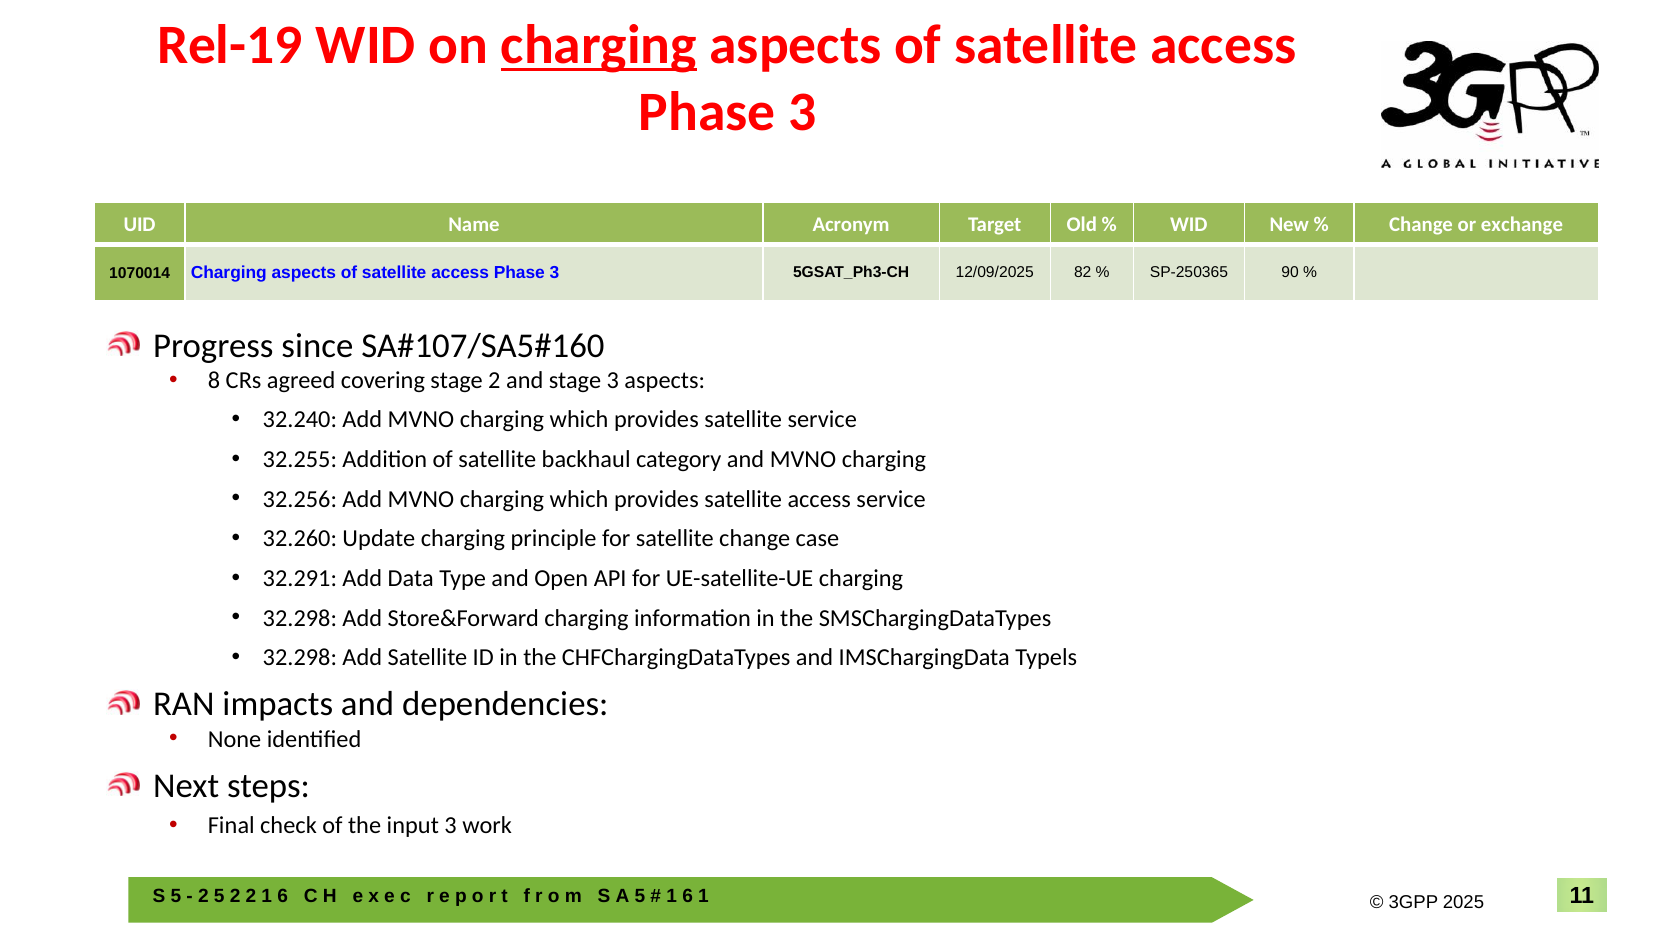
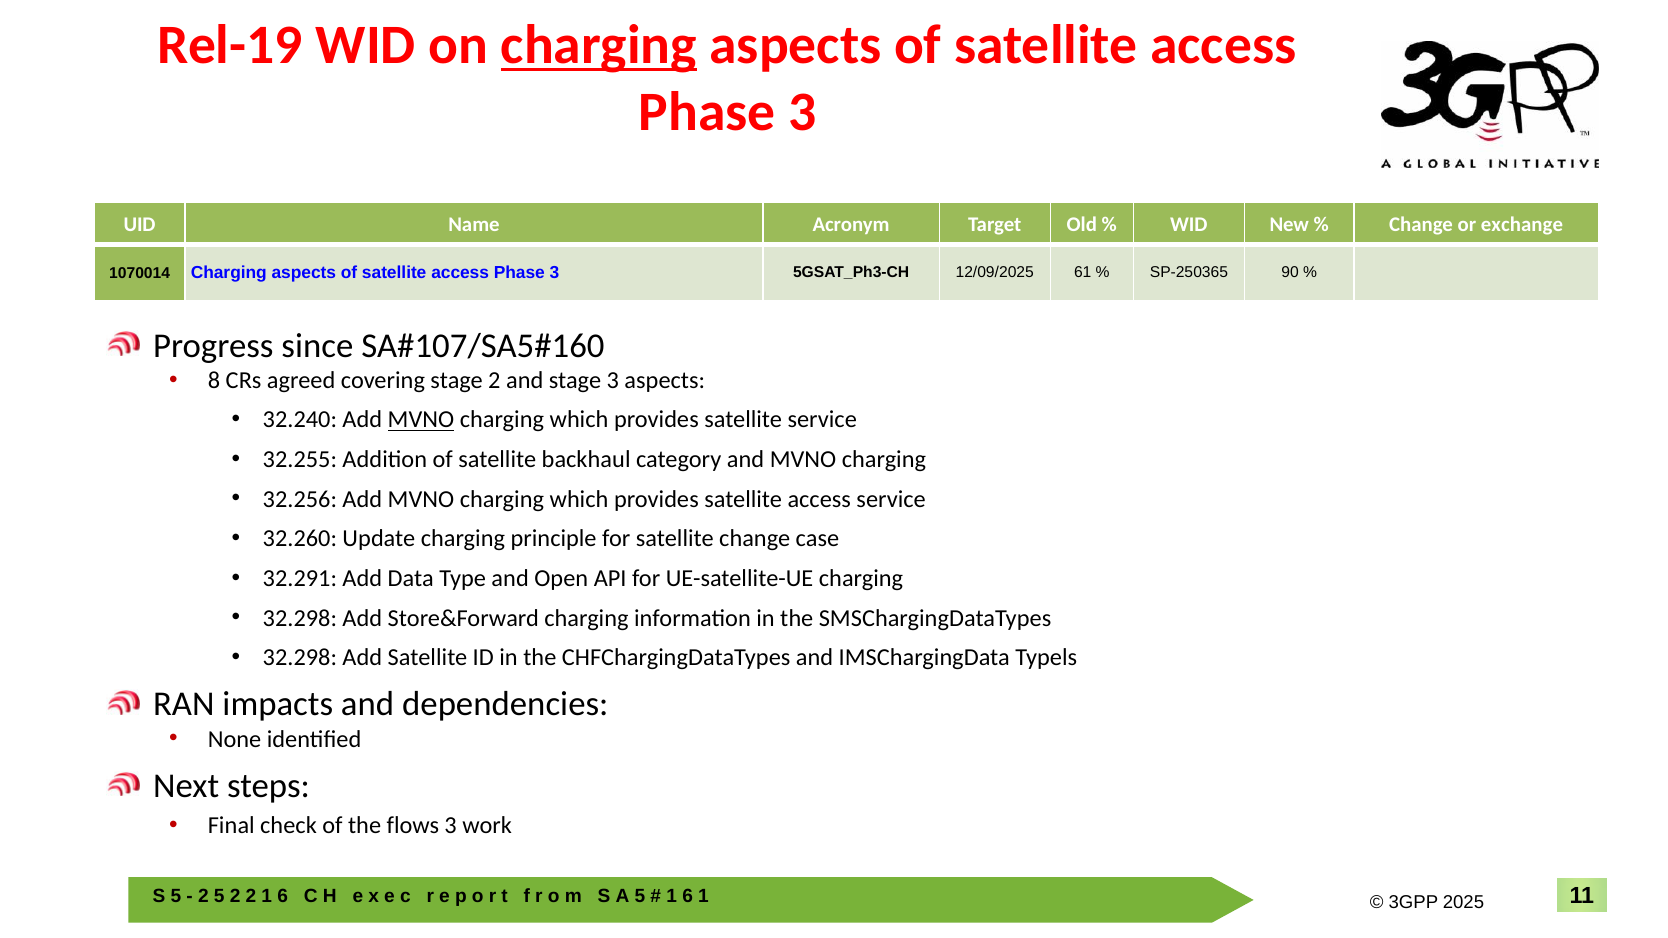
82: 82 -> 61 (1083, 273)
MVNO underline: none -> present (421, 420)
input: input -> flows (413, 826)
